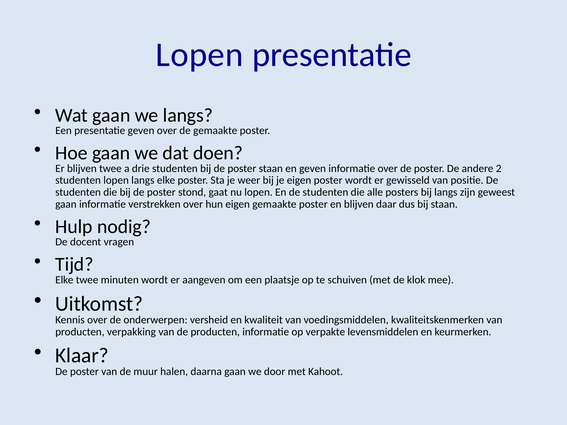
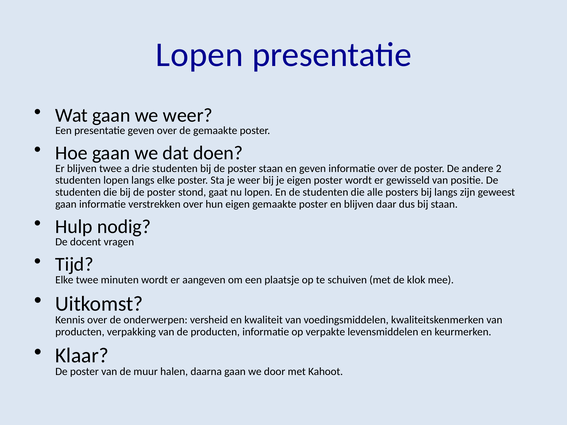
we langs: langs -> weer (188, 115)
